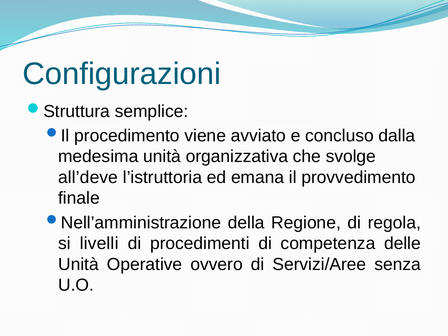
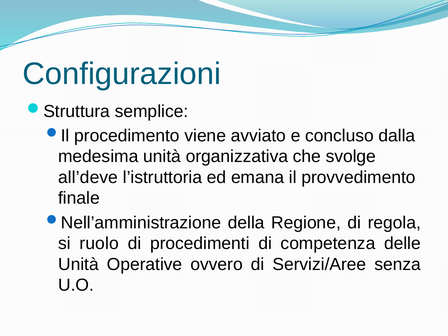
livelli: livelli -> ruolo (99, 243)
